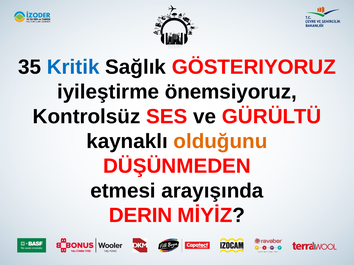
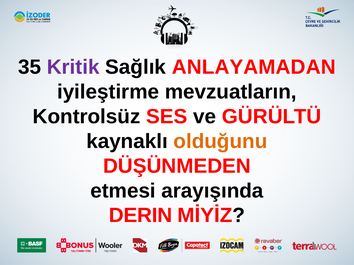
Kritik colour: blue -> purple (73, 67)
GÖSTERIYORUZ: GÖSTERIYORUZ -> ANLAYAMADAN (254, 67)
önemsiyoruz: önemsiyoruz -> mevzuatların (231, 92)
